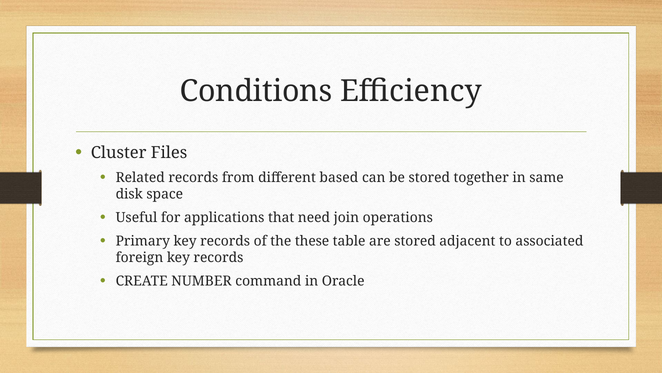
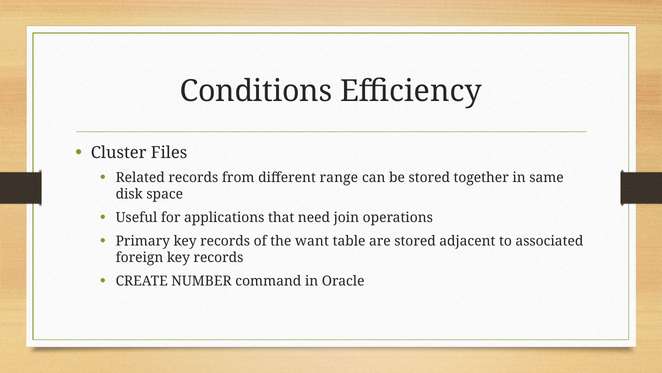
based: based -> range (339, 177)
these: these -> want (312, 241)
